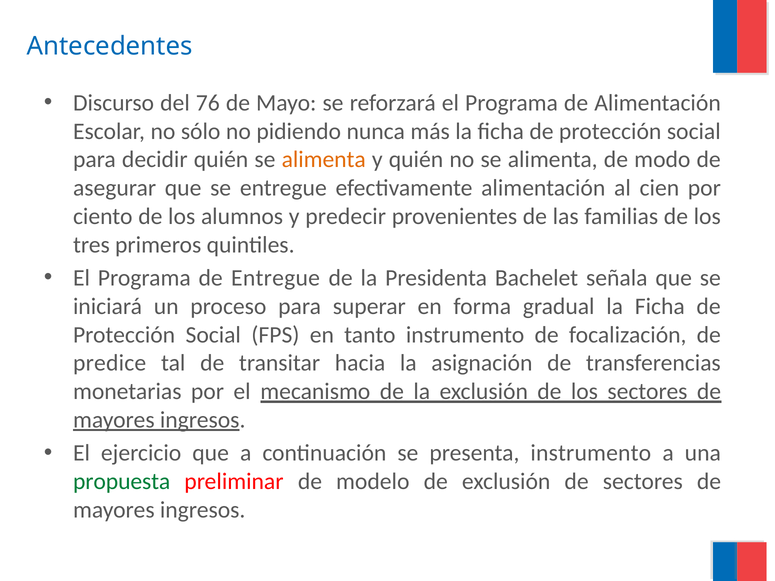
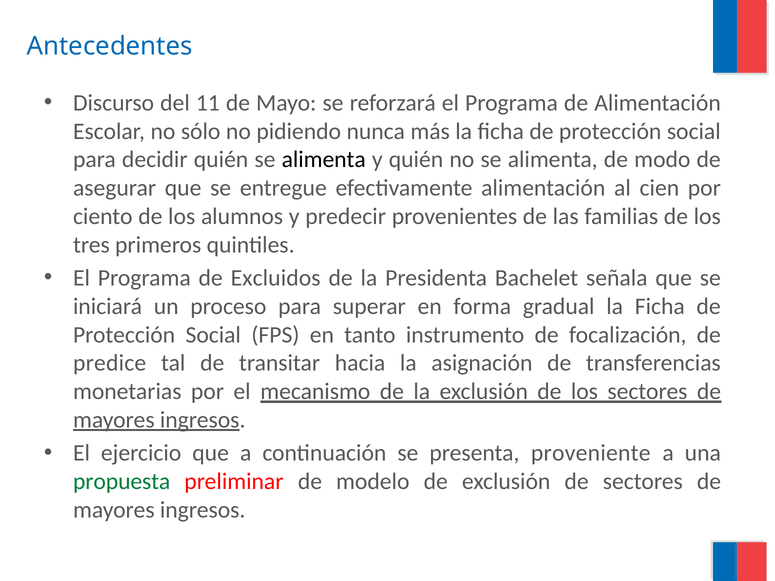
76: 76 -> 11 (208, 103)
alimenta colour: orange -> black (324, 160)
de Entregue: Entregue -> Excluidos (276, 278)
presenta instrumento: instrumento -> proveniente (591, 453)
